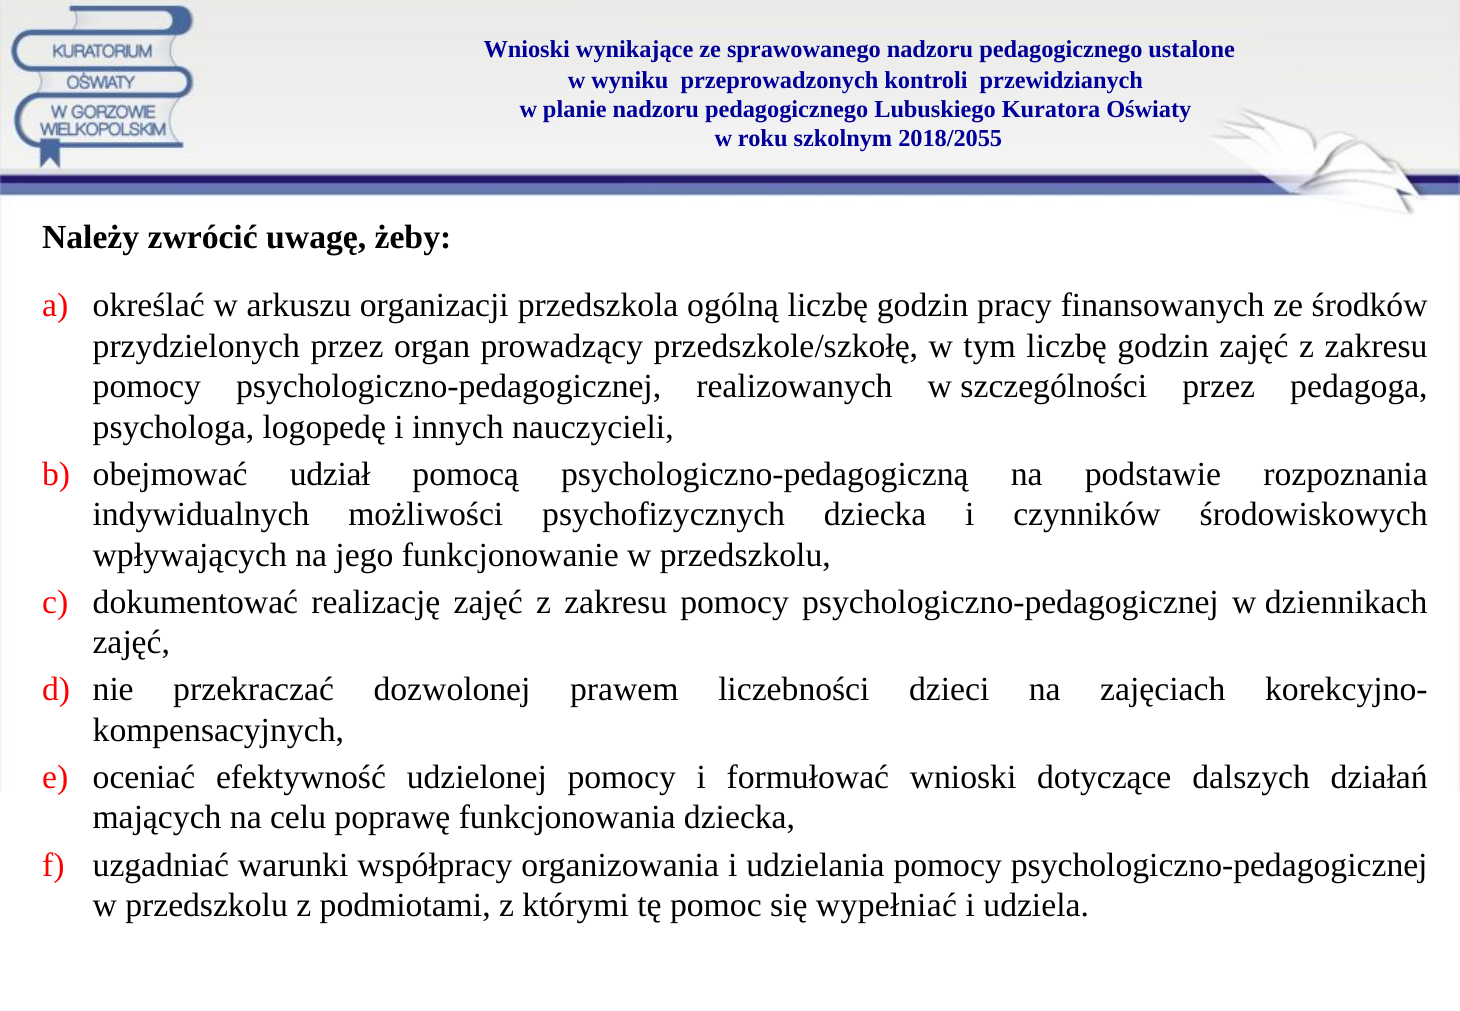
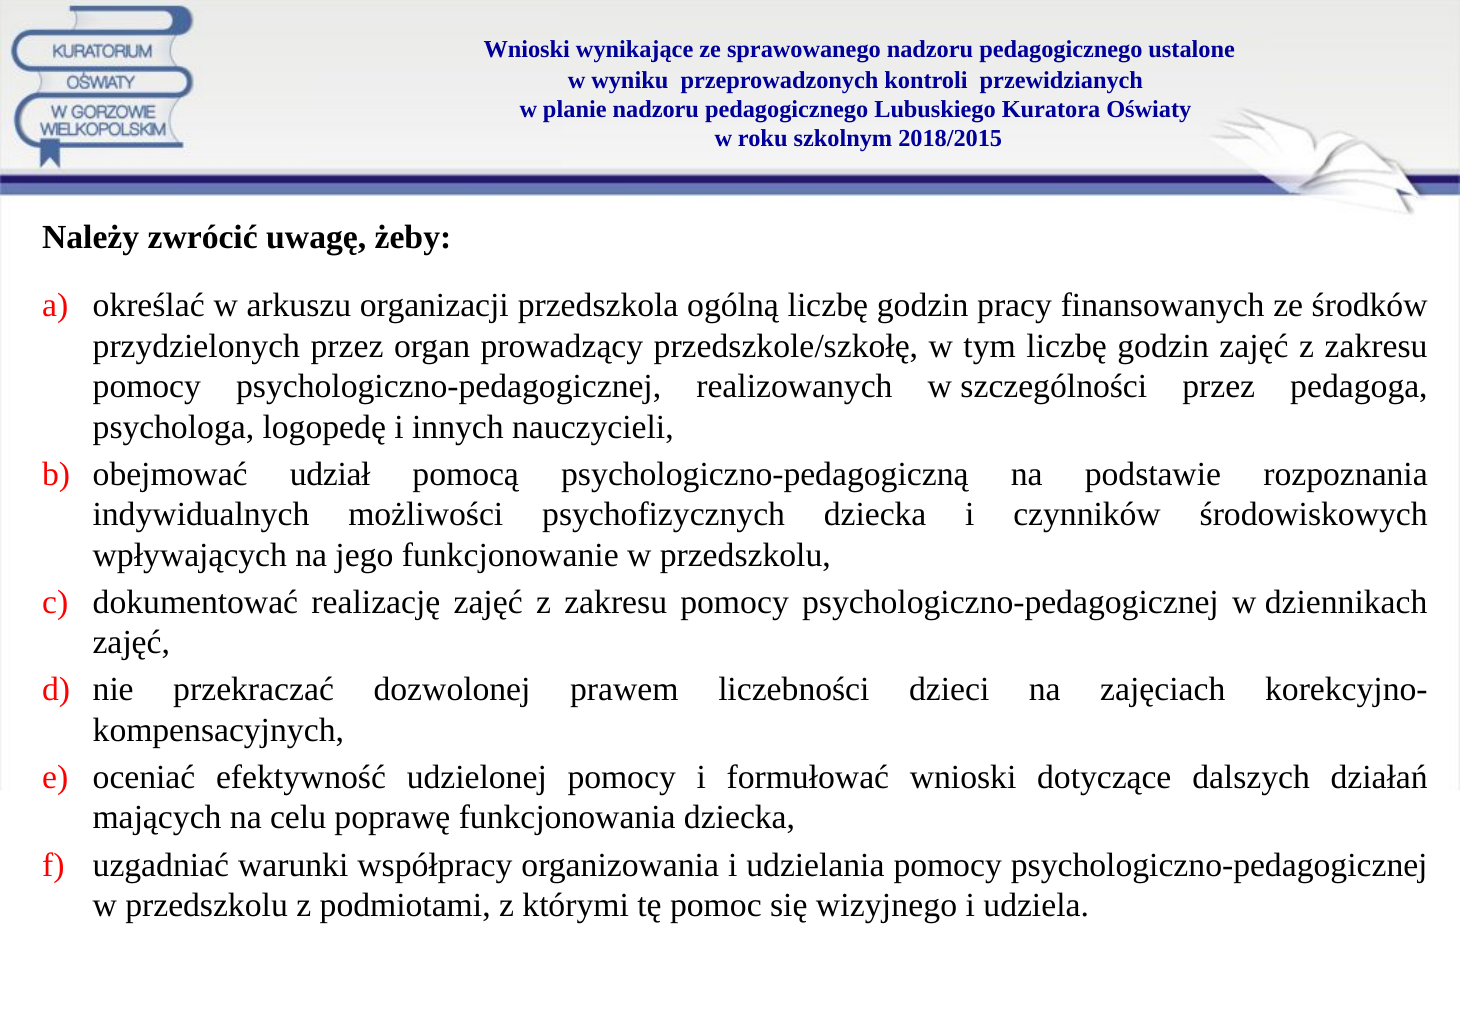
2018/2055: 2018/2055 -> 2018/2015 (950, 138)
wypełniać: wypełniać -> wizyjnego (887, 905)
